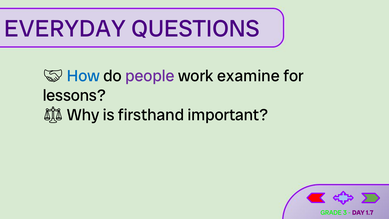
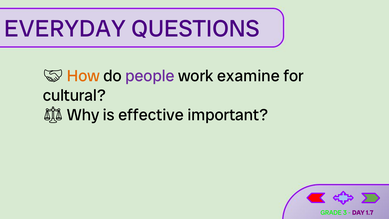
How colour: blue -> orange (83, 76)
lessons: lessons -> cultural (74, 95)
firsthand: firsthand -> effective (151, 115)
